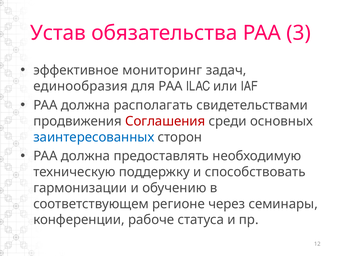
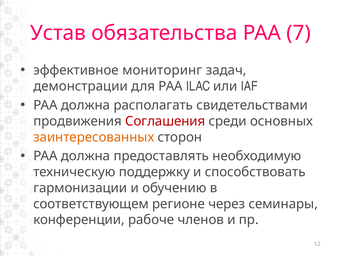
3: 3 -> 7 (299, 33)
единообразия: единообразия -> демонстрации (81, 86)
заинтересованных colour: blue -> orange (94, 137)
статуса: статуса -> членов (201, 220)
